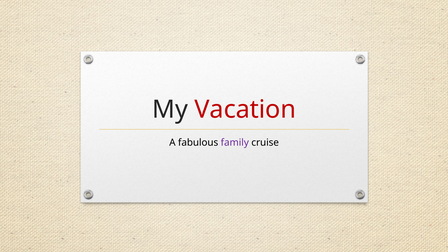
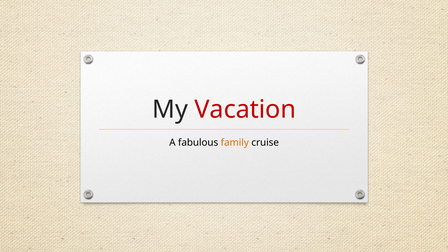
family colour: purple -> orange (235, 143)
